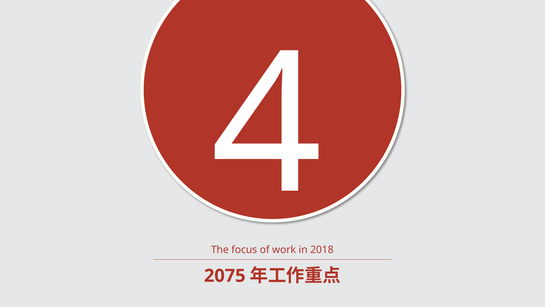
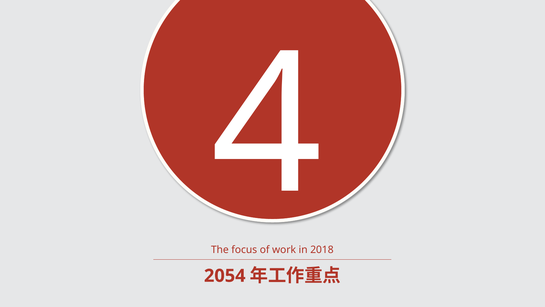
2075: 2075 -> 2054 (225, 275)
